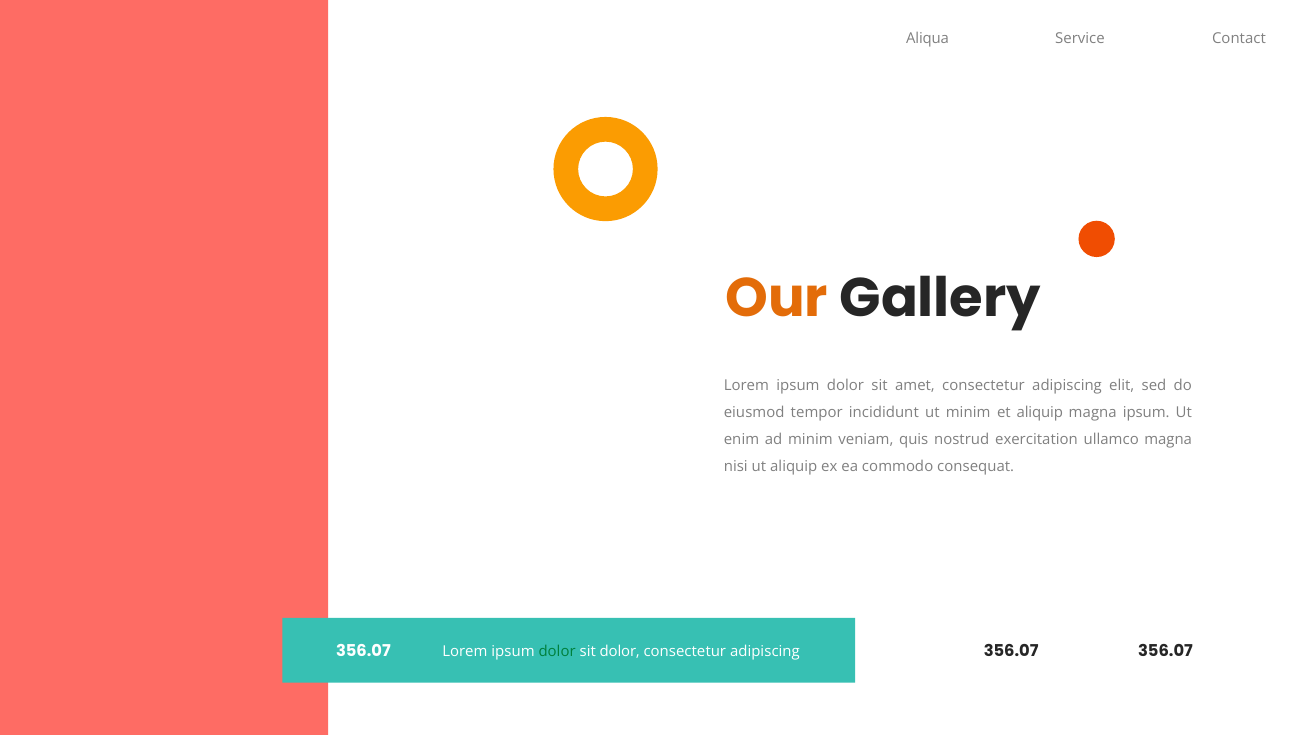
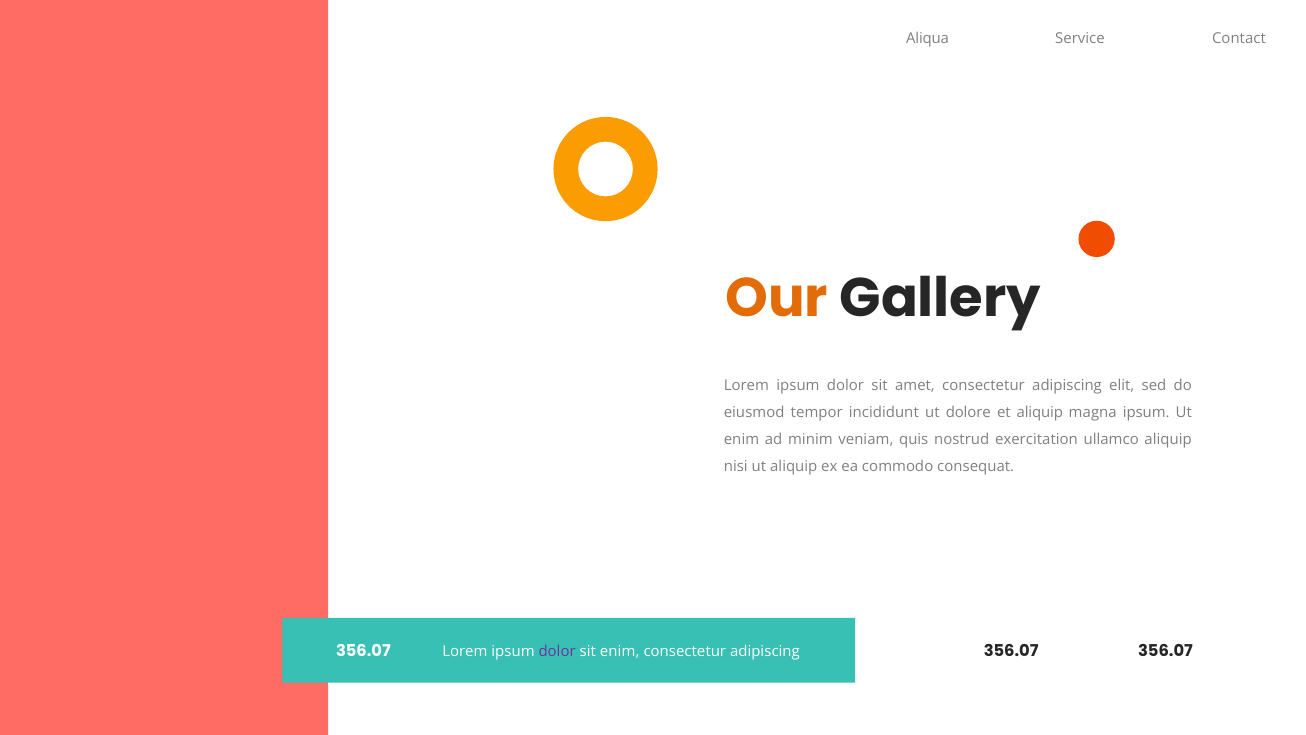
ut minim: minim -> dolore (968, 413)
ullamco magna: magna -> aliquip (1168, 439)
dolor colour: green -> purple (557, 651)
sit dolor: dolor -> enim (620, 651)
